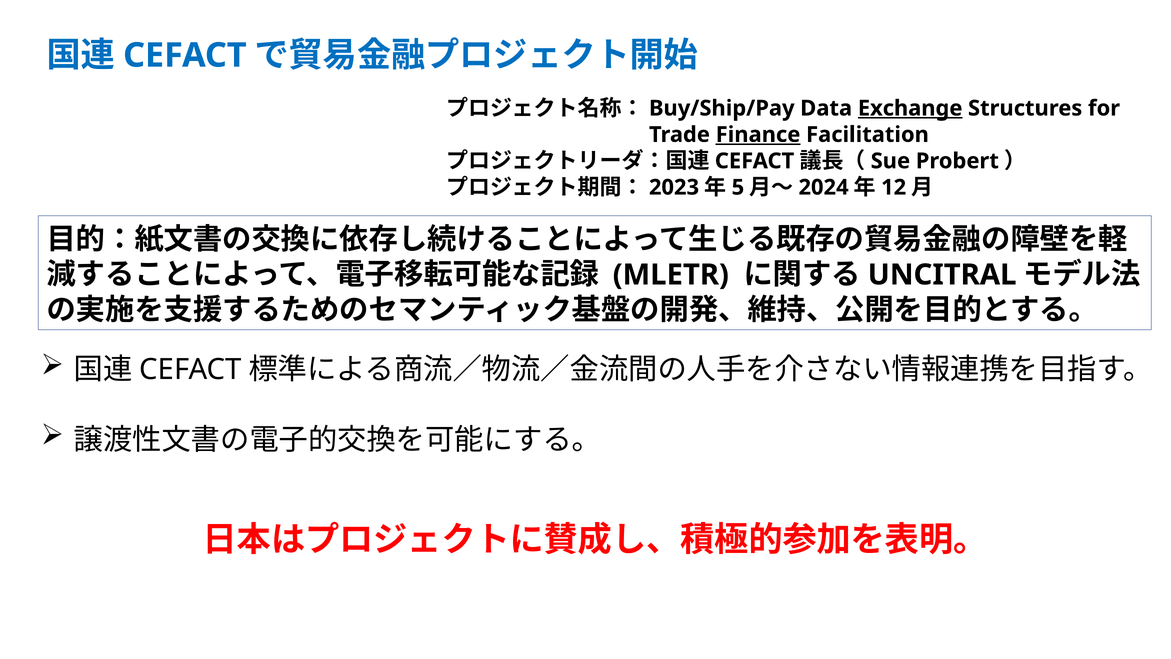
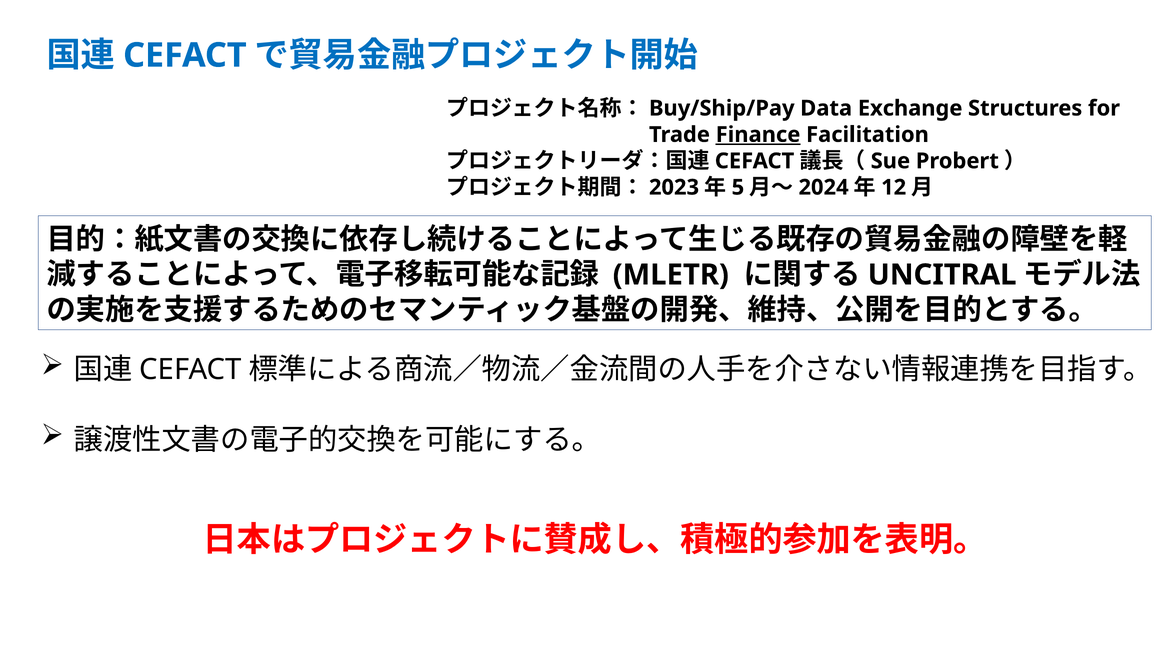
Exchange underline: present -> none (910, 108)
